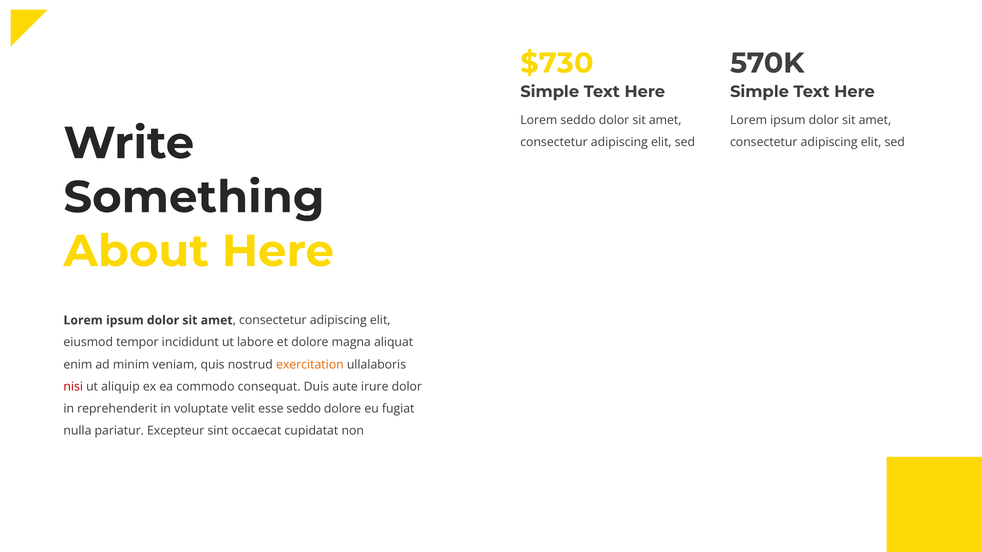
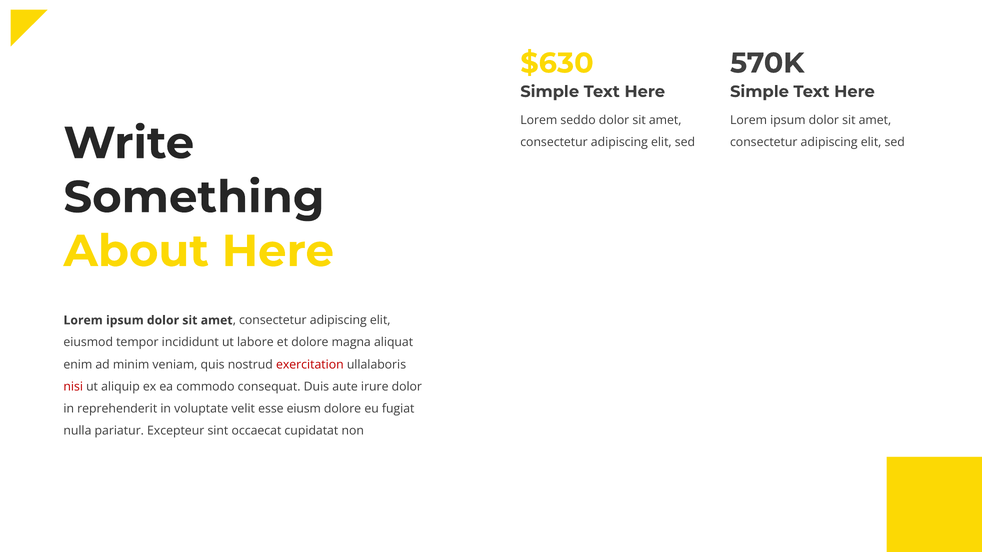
$730: $730 -> $630 (557, 63)
exercitation colour: orange -> red (310, 365)
esse seddo: seddo -> eiusm (304, 409)
